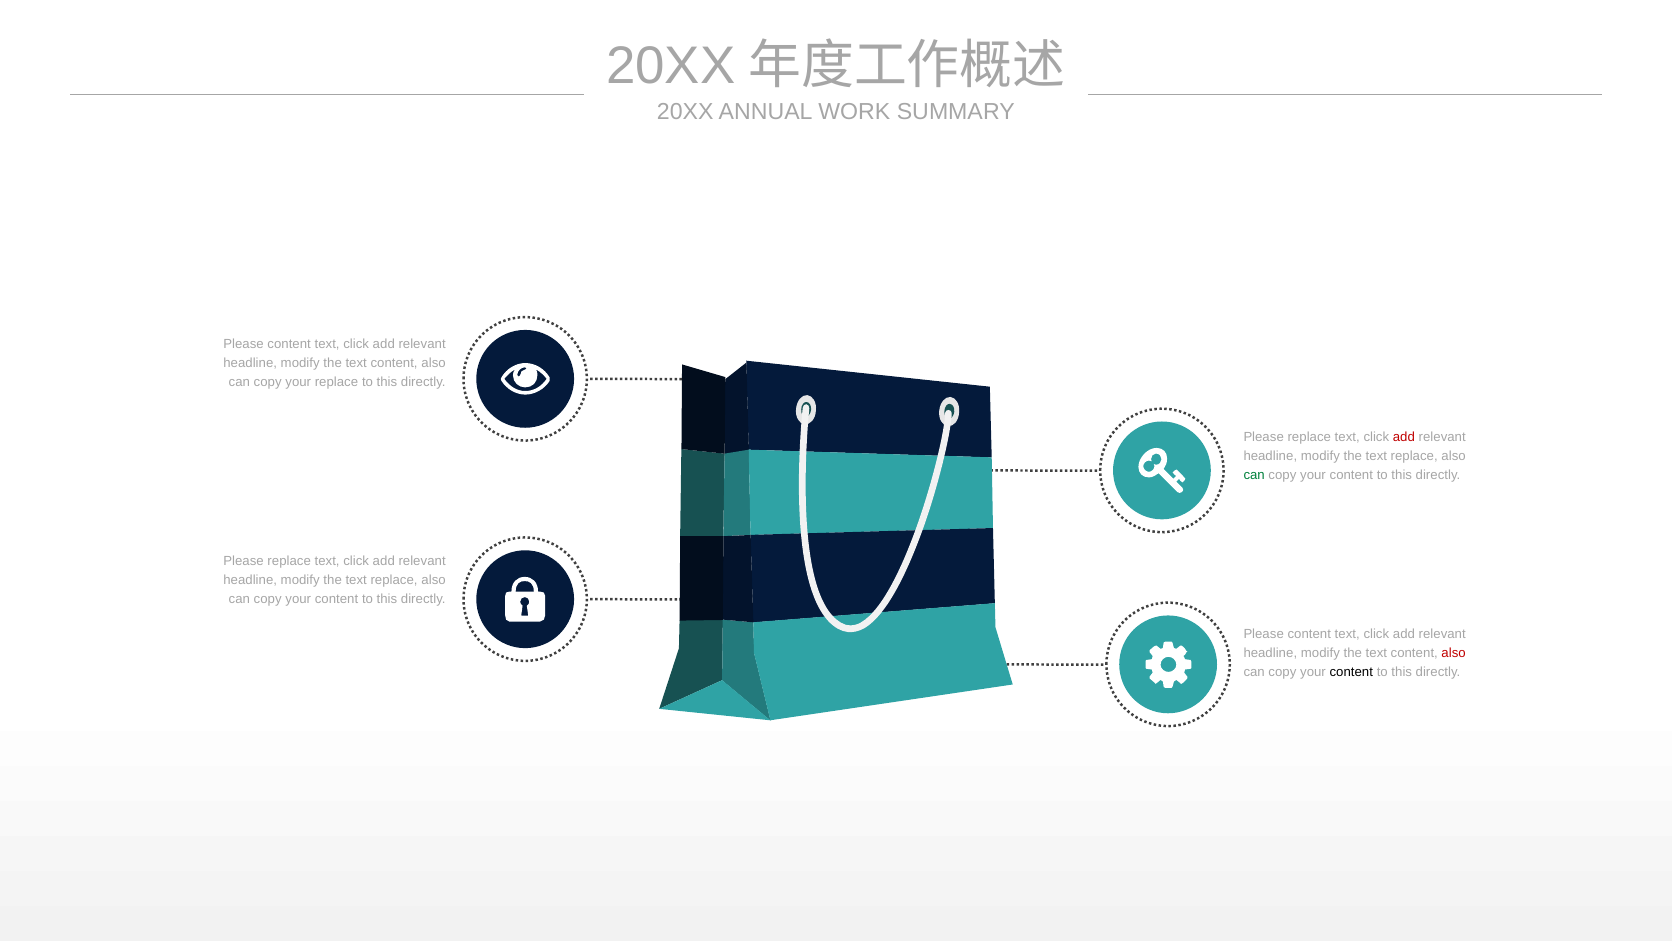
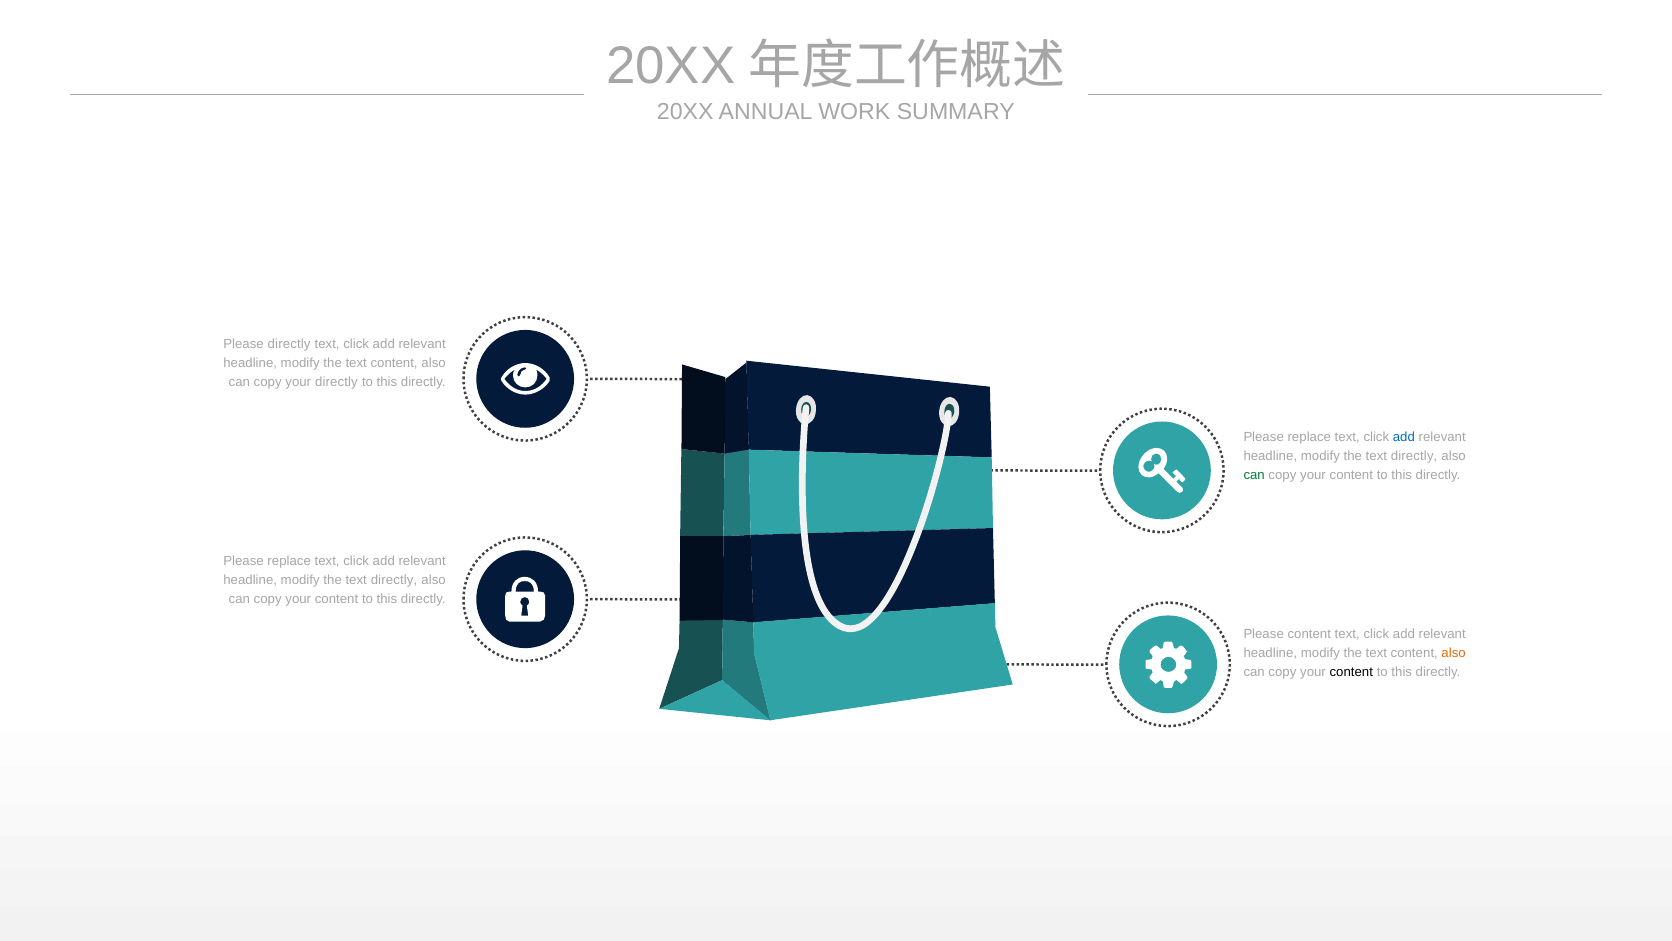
content: content -> directly (289, 344)
your replace: replace -> directly (336, 382)
add colour: red -> blue (1404, 437)
replace: replace -> directly (1414, 456)
replace: replace -> directly (394, 580)
also colour: red -> orange (1454, 652)
